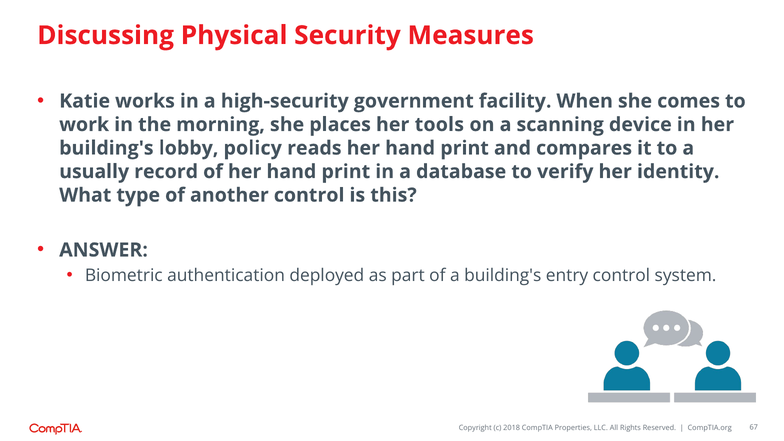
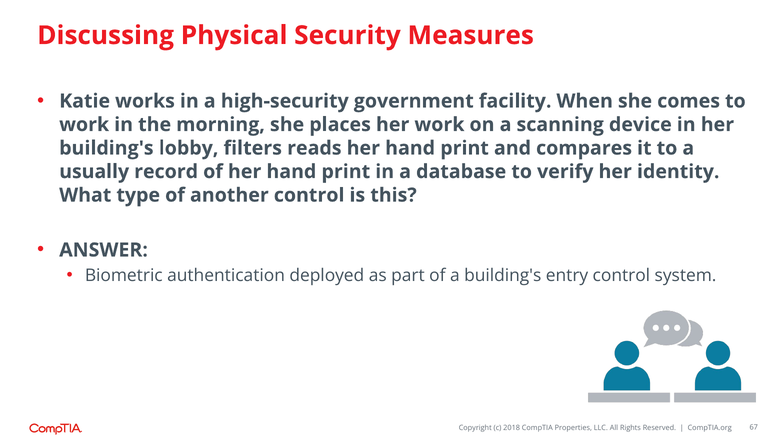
her tools: tools -> work (439, 125)
policy: policy -> filters (253, 148)
